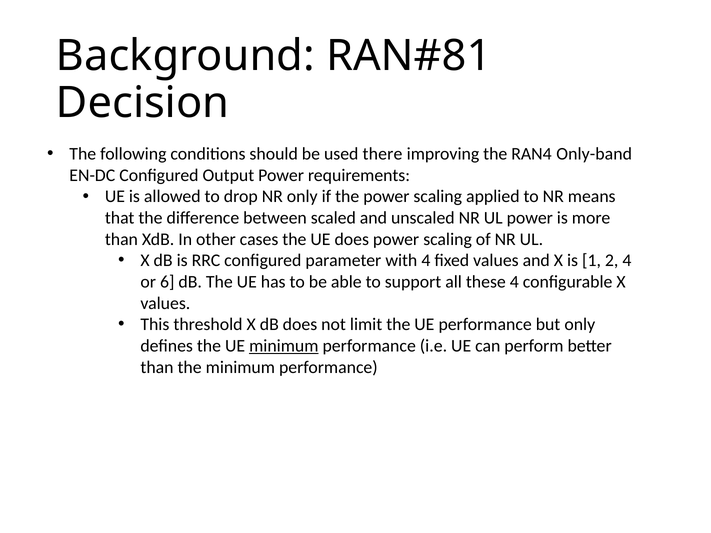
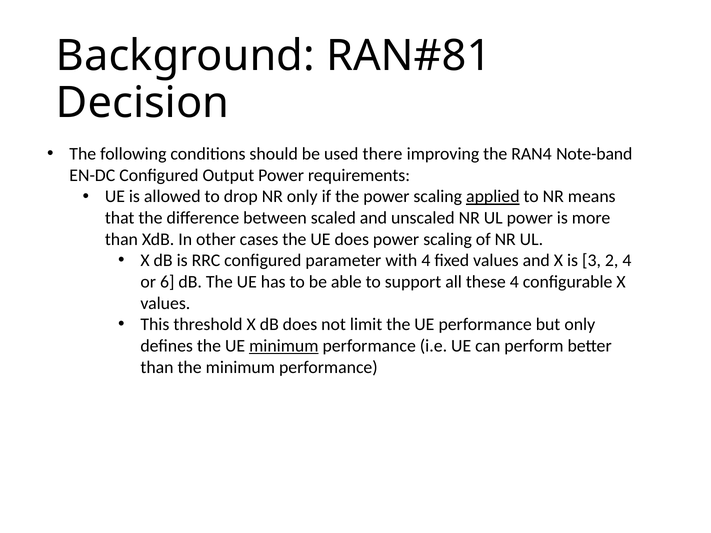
Only-band: Only-band -> Note-band (594, 154)
applied underline: none -> present (493, 197)
1: 1 -> 3 (591, 261)
